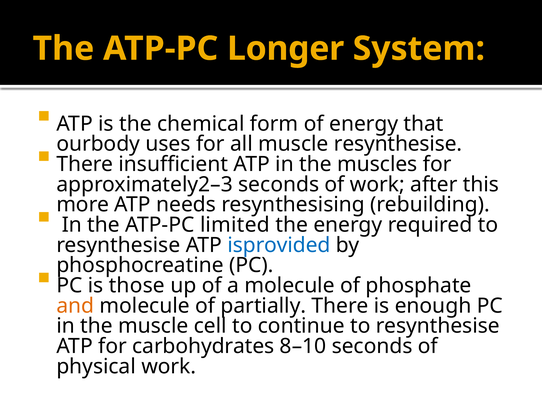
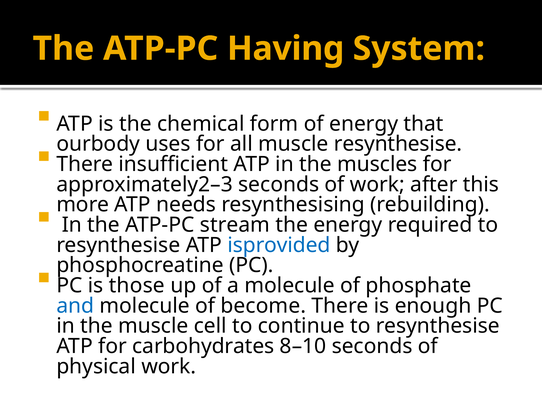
Longer: Longer -> Having (286, 49)
limited: limited -> stream (235, 225)
and colour: orange -> blue (75, 306)
partially: partially -> become (263, 306)
